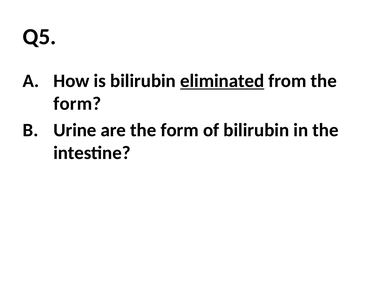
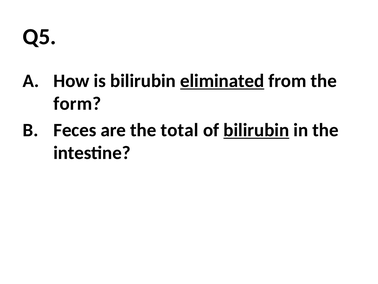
Urine: Urine -> Feces (75, 130)
are the form: form -> total (180, 130)
bilirubin underline: none -> present (256, 130)
